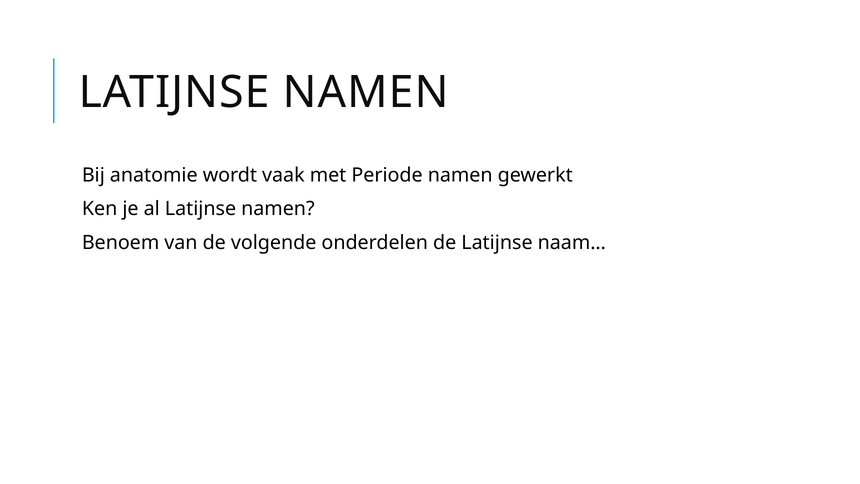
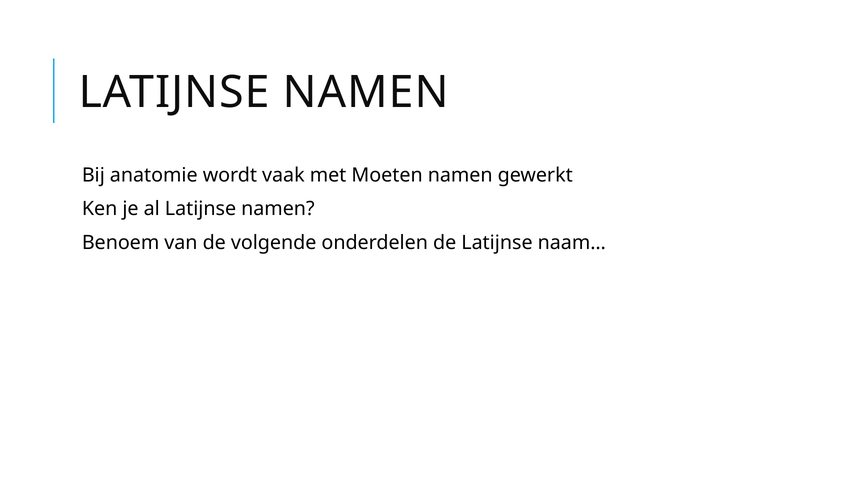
Periode: Periode -> Moeten (387, 175)
